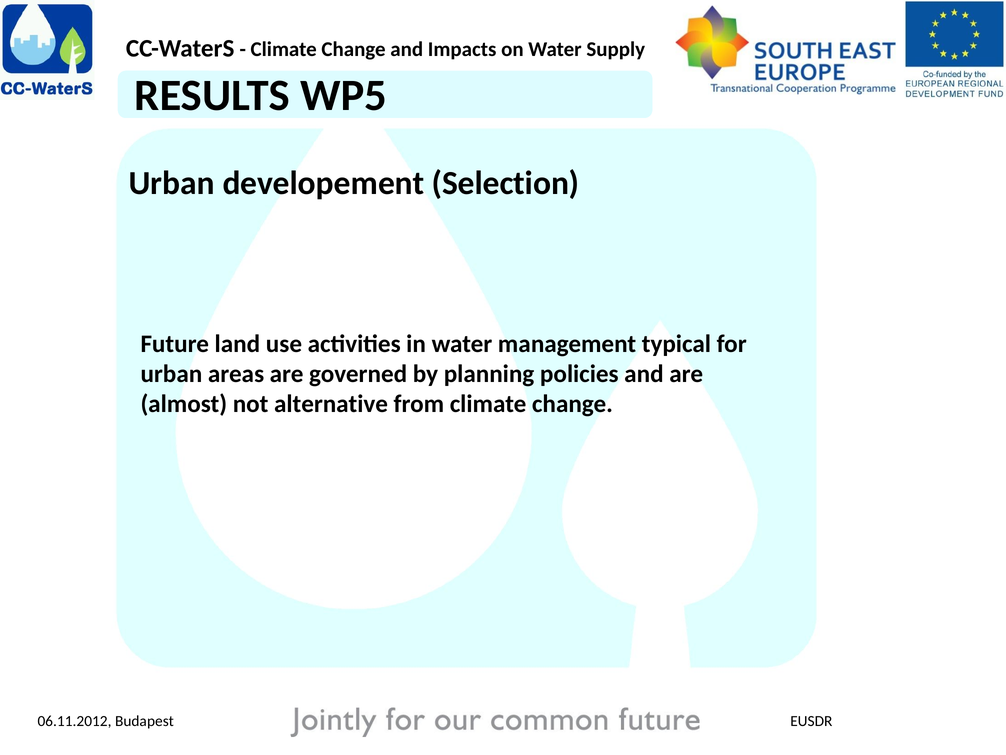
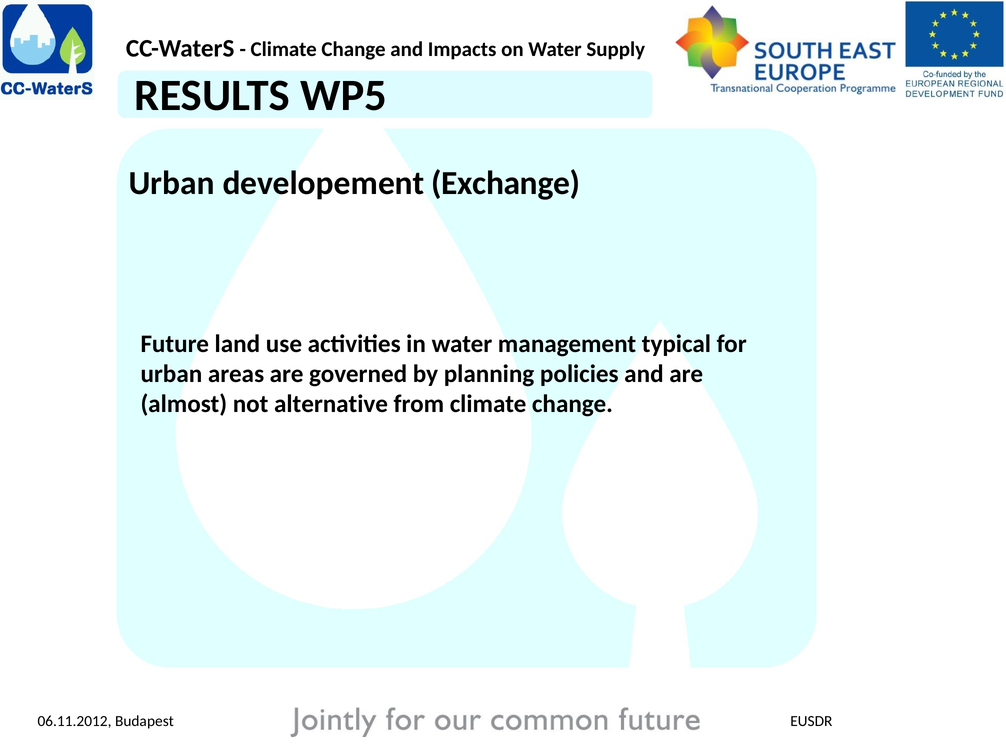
Selection: Selection -> Exchange (506, 183)
